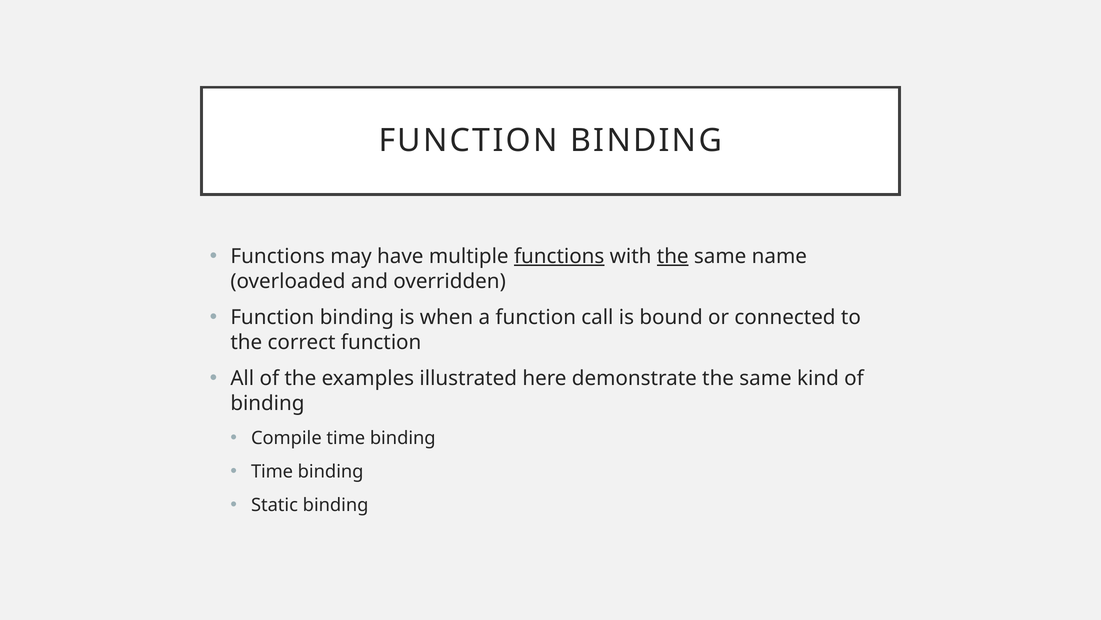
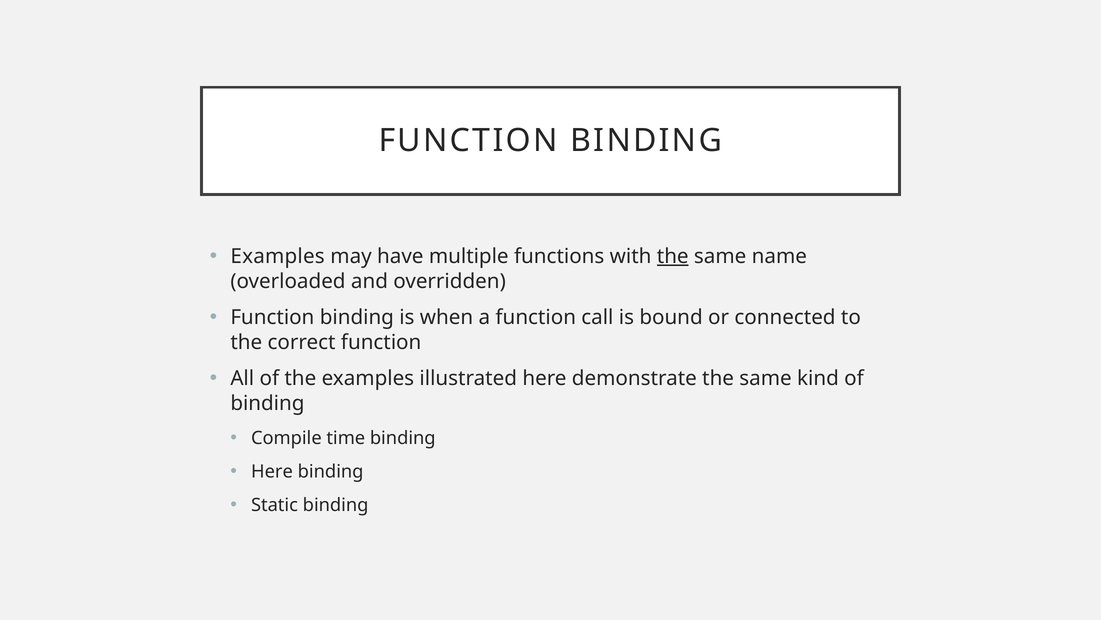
Functions: Functions -> Examples (278, 256)
functions underline: present -> none (559, 256)
Time: Time -> Here (272, 471)
